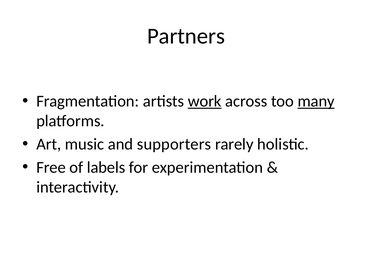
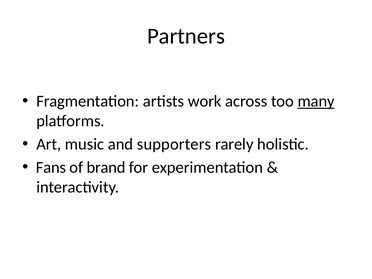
work underline: present -> none (205, 101)
Free: Free -> Fans (51, 167)
labels: labels -> brand (106, 167)
